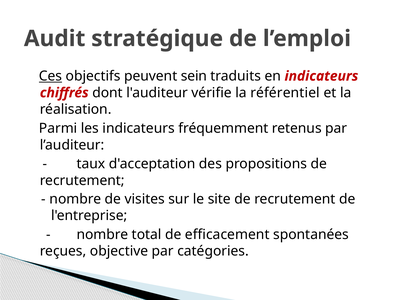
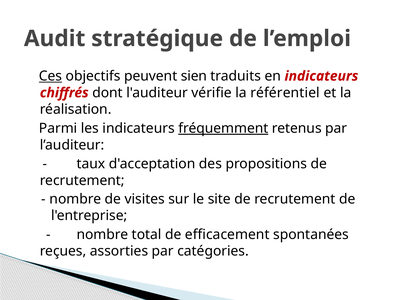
sein: sein -> sien (194, 76)
fréquemment underline: none -> present (223, 128)
objective: objective -> assorties (119, 251)
